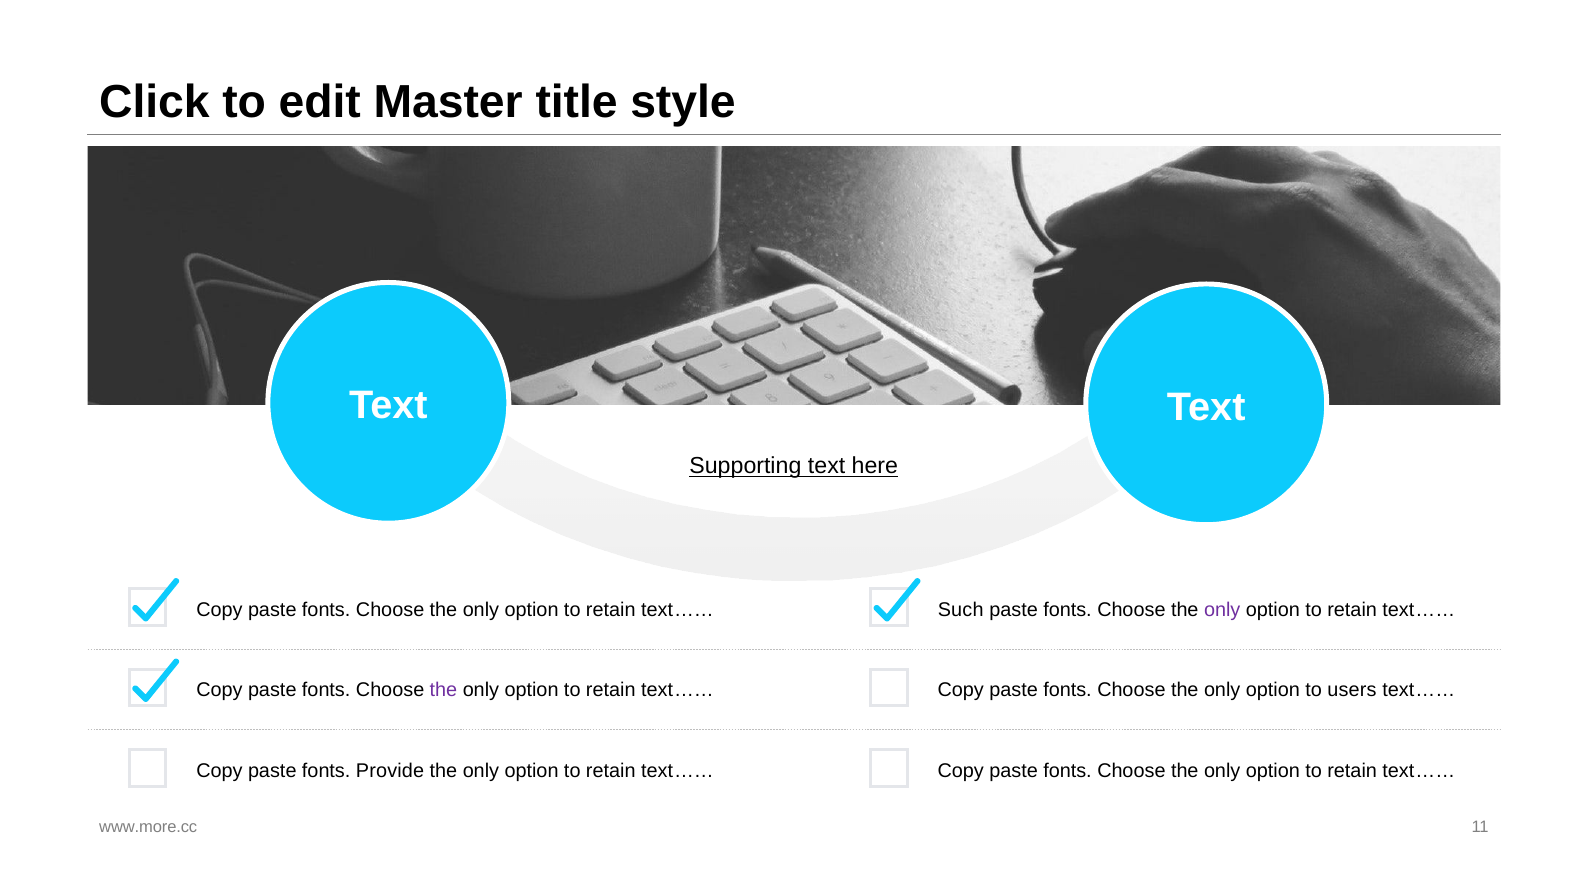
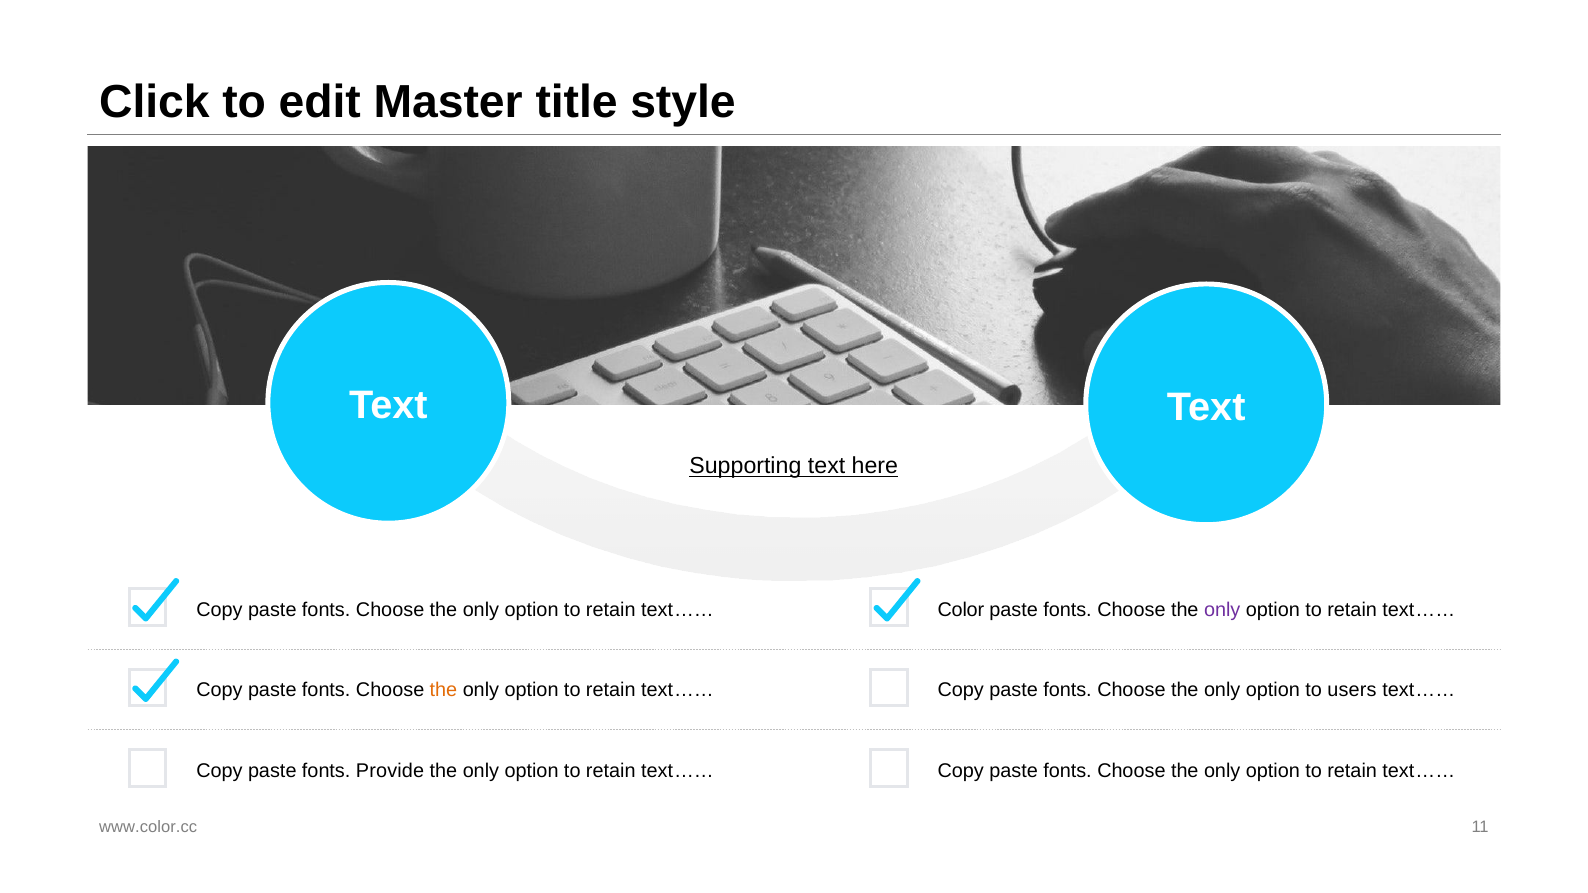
Such: Such -> Color (961, 610)
the colour: purple -> orange (443, 691)
www.more.cc: www.more.cc -> www.color.cc (148, 827)
